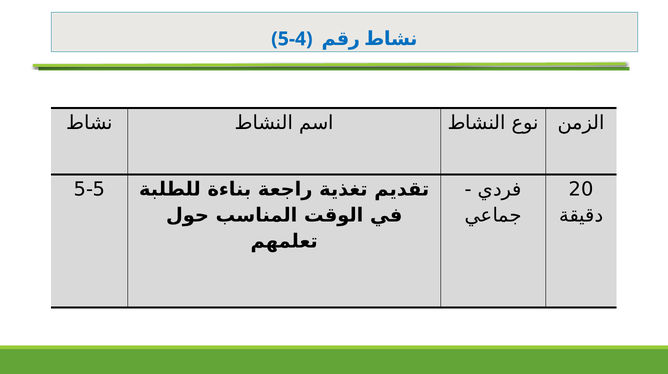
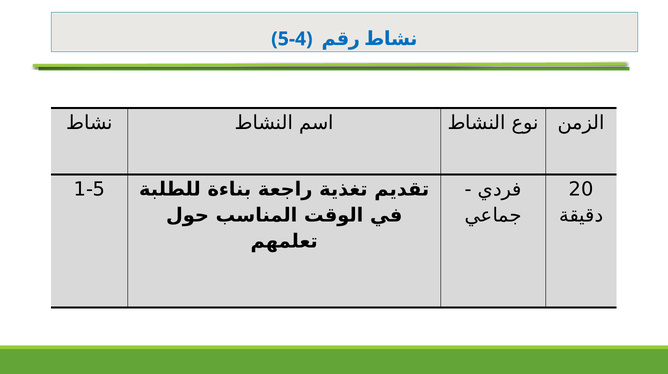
5-5: 5-5 -> 1-5 (89, 190)
